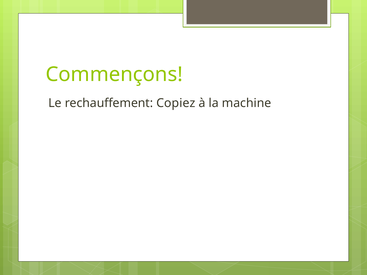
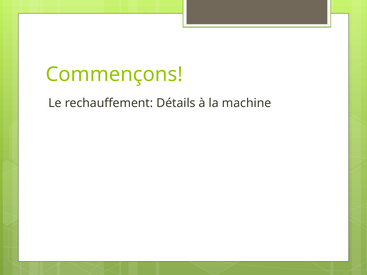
Copiez: Copiez -> Détails (176, 103)
